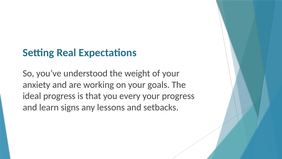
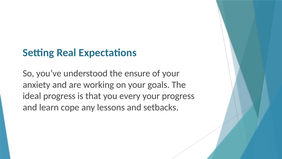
weight: weight -> ensure (137, 73)
signs: signs -> cope (70, 107)
